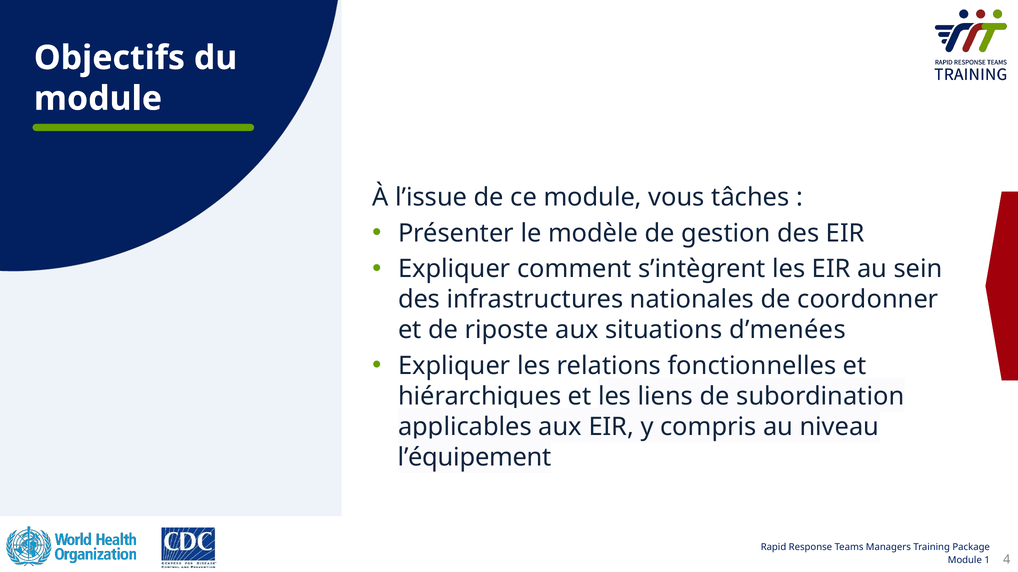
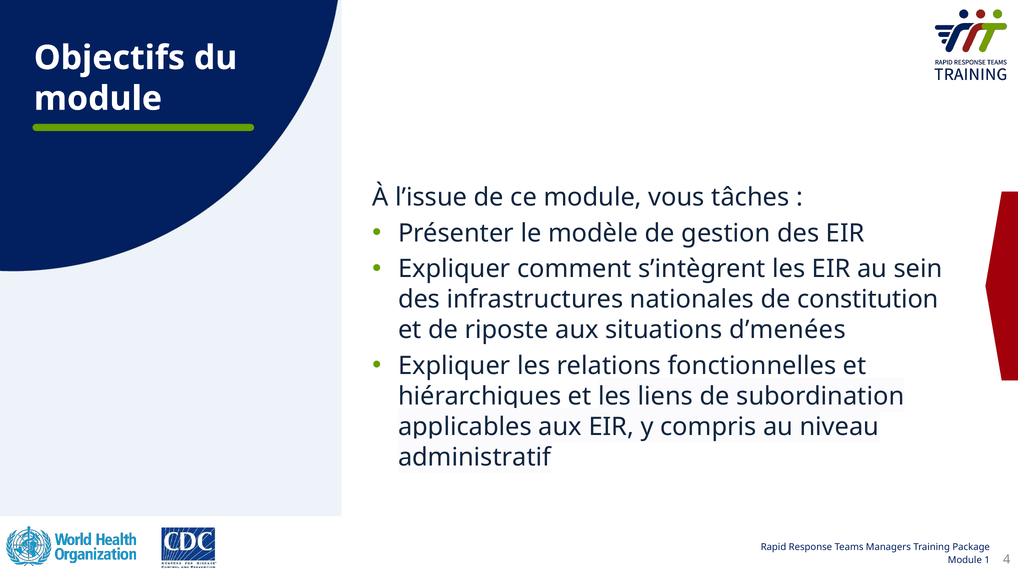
coordonner: coordonner -> constitution (868, 300)
lʼéquipement: lʼéquipement -> administratif (475, 458)
